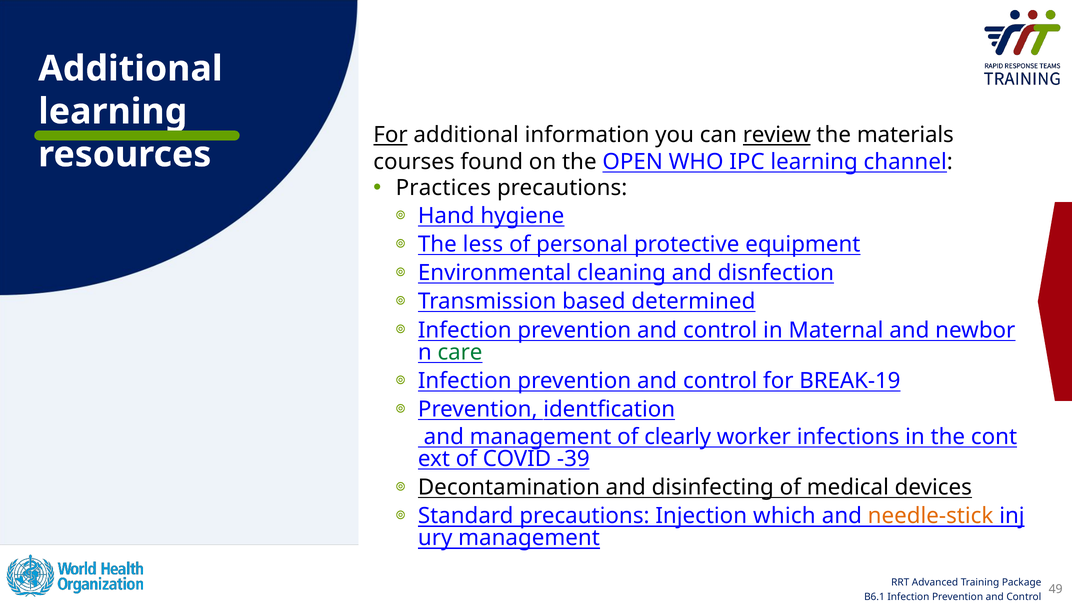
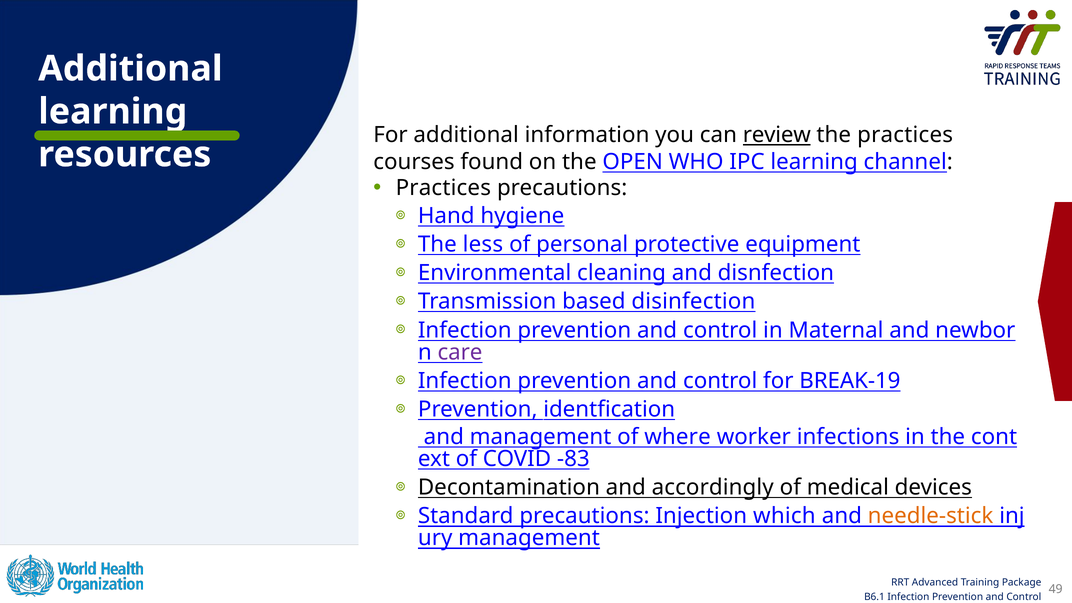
For underline: present -> none (390, 135)
the materials: materials -> practices (905, 135)
determined: determined -> disinfection (693, 302)
care colour: green -> purple (460, 352)
clearly: clearly -> where (678, 437)
-39: -39 -> -83 (573, 459)
disinfecting: disinfecting -> accordingly (713, 487)
